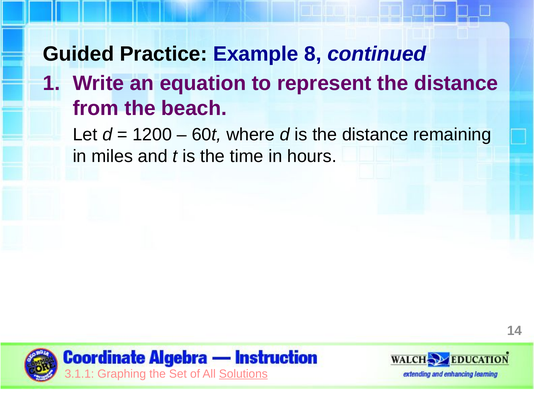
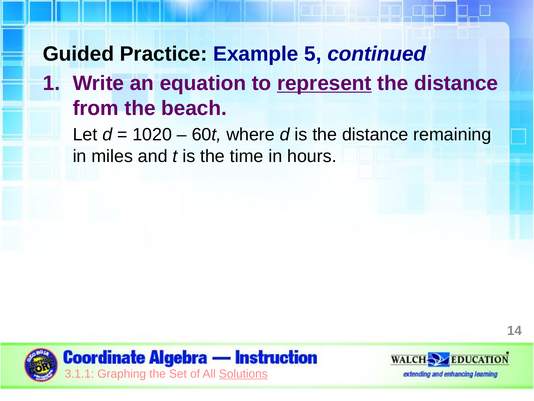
8: 8 -> 5 (313, 54)
represent underline: none -> present (324, 83)
1200: 1200 -> 1020 (152, 135)
